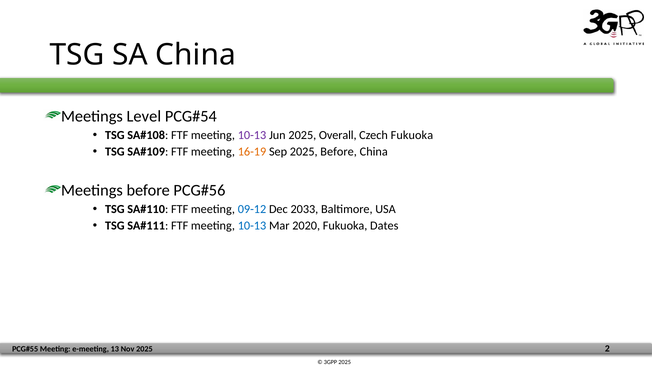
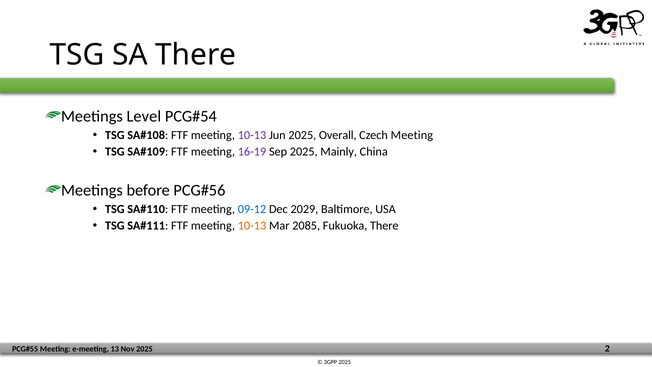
SA China: China -> There (196, 55)
Czech Fukuoka: Fukuoka -> Meeting (412, 135)
16-19 colour: orange -> purple (252, 151)
2025 Before: Before -> Mainly (339, 151)
2033: 2033 -> 2029 (304, 209)
10-13 colour: blue -> orange (252, 226)
2020: 2020 -> 2085 (306, 226)
Fukuoka Dates: Dates -> There (384, 226)
